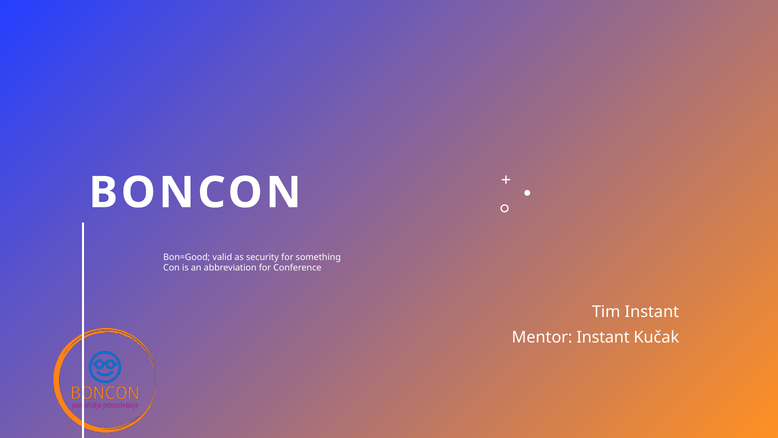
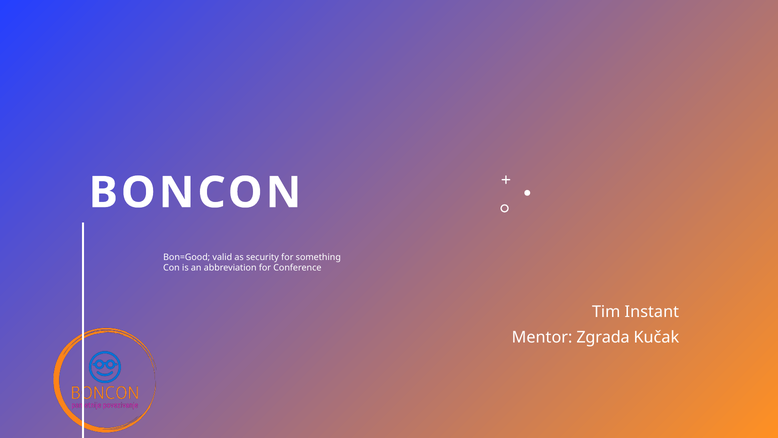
Mentor Instant: Instant -> Zgrada (603, 337)
